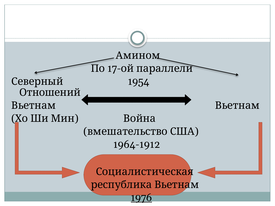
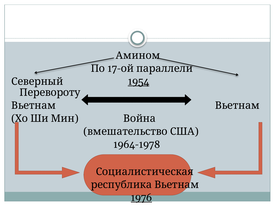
1954 underline: none -> present (139, 82)
Отношений: Отношений -> Перевороту (50, 93)
1964-1912: 1964-1912 -> 1964-1978 (137, 145)
